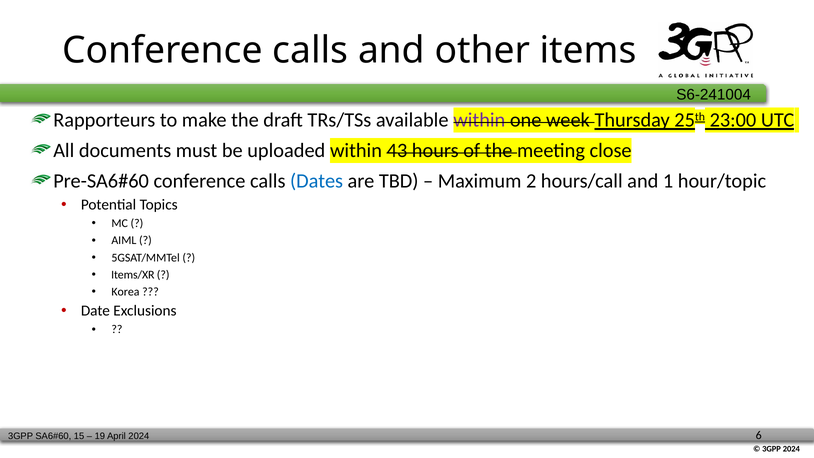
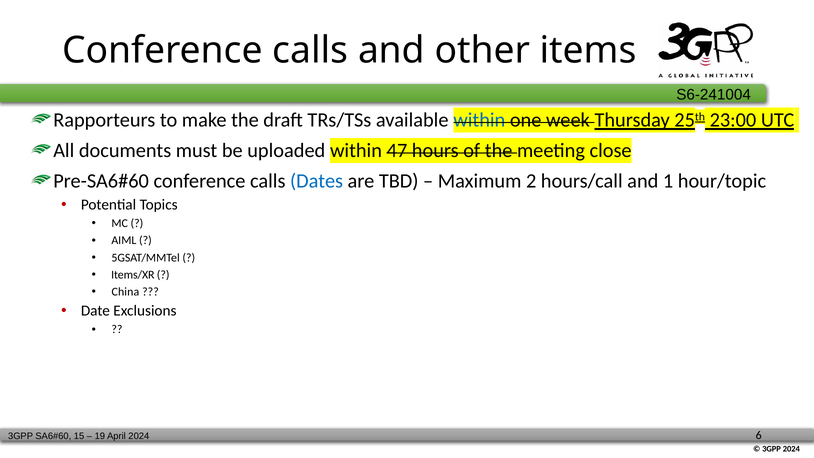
within colour: purple -> blue (479, 120)
43: 43 -> 47 (397, 151)
Korea: Korea -> China (125, 292)
